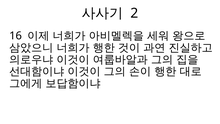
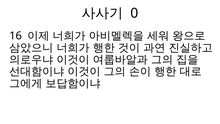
2: 2 -> 0 (134, 13)
